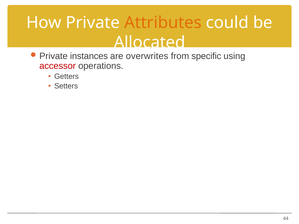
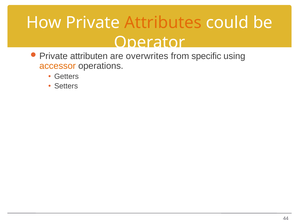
Allocated: Allocated -> Operator (150, 43)
instances: instances -> attributen (89, 56)
accessor colour: red -> orange (58, 66)
